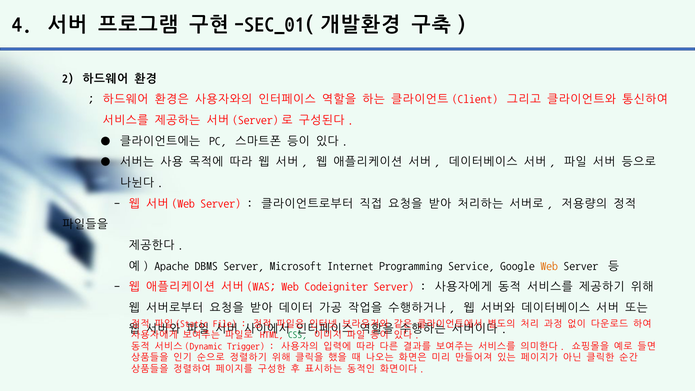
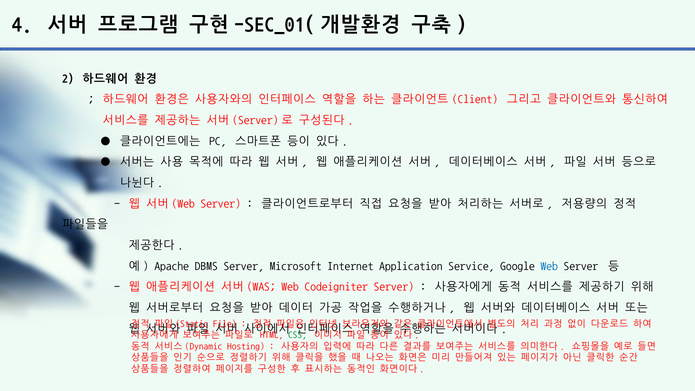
Programming: Programming -> Application (411, 266)
Web colour: orange -> blue (549, 266)
Trigger: Trigger -> Hosting (246, 346)
